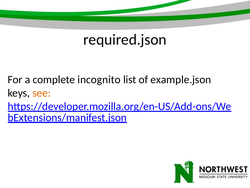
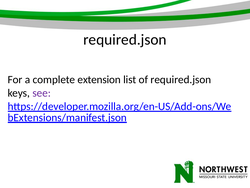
incognito: incognito -> extension (99, 79)
of example.json: example.json -> required.json (181, 79)
see colour: orange -> purple (42, 93)
